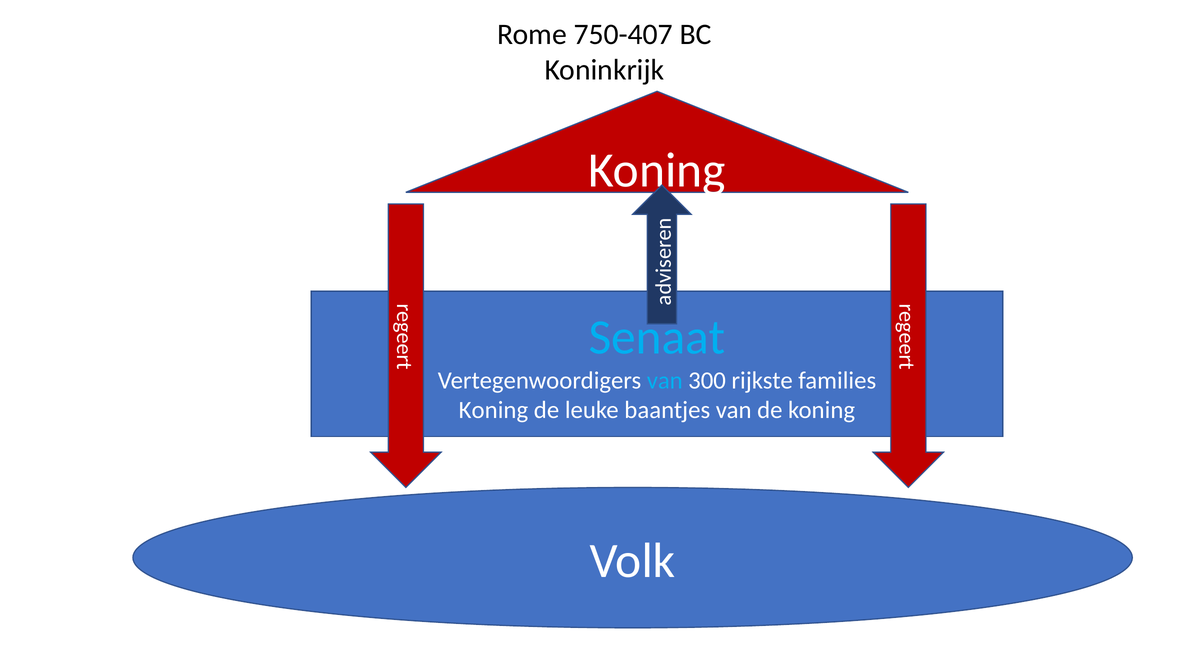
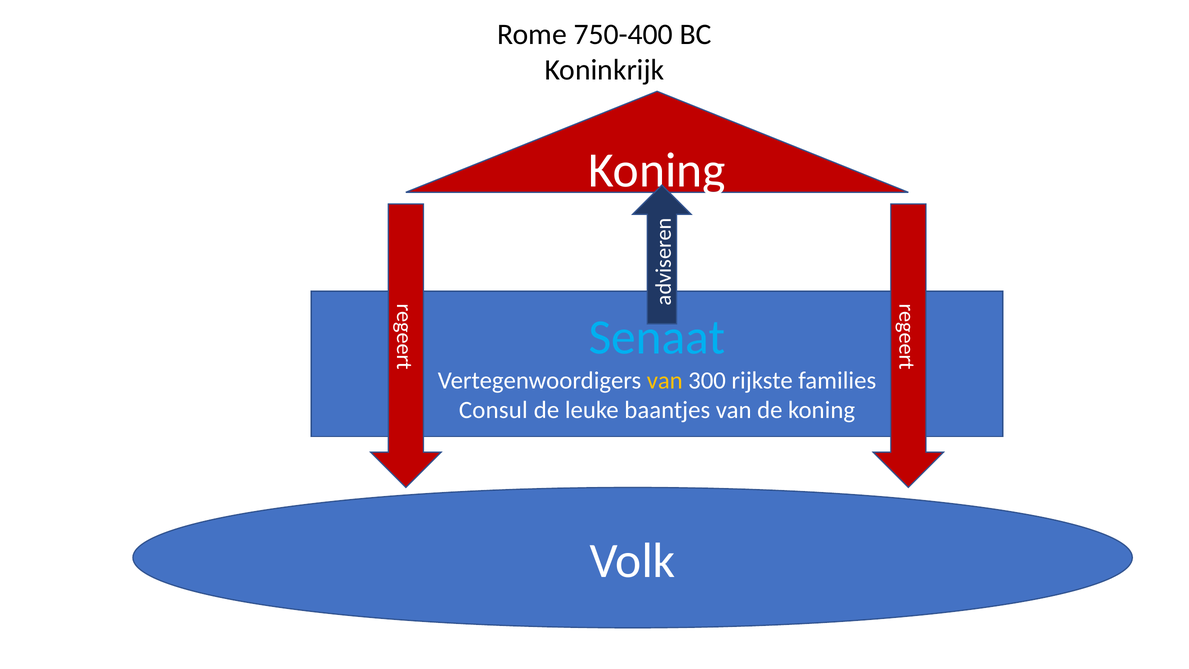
750-407: 750-407 -> 750-400 (623, 34)
van colour: light blue -> yellow (665, 380)
Koning: Koning -> Consul (493, 410)
